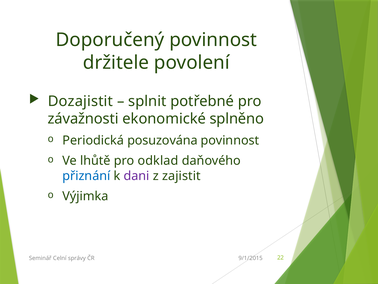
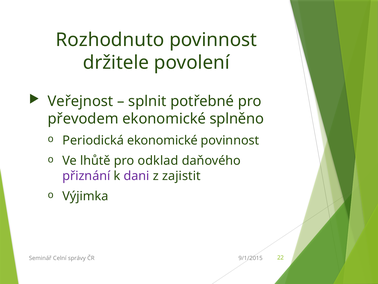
Doporučený: Doporučený -> Rozhodnuto (110, 40)
Dozajistit: Dozajistit -> Veřejnost (80, 101)
závažnosti: závažnosti -> převodem (83, 119)
Periodická posuzována: posuzována -> ekonomické (162, 140)
přiznání colour: blue -> purple (86, 176)
